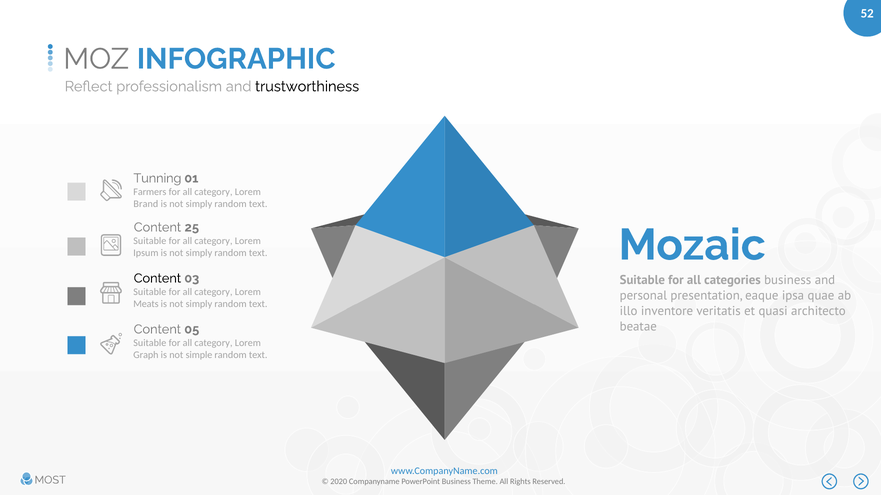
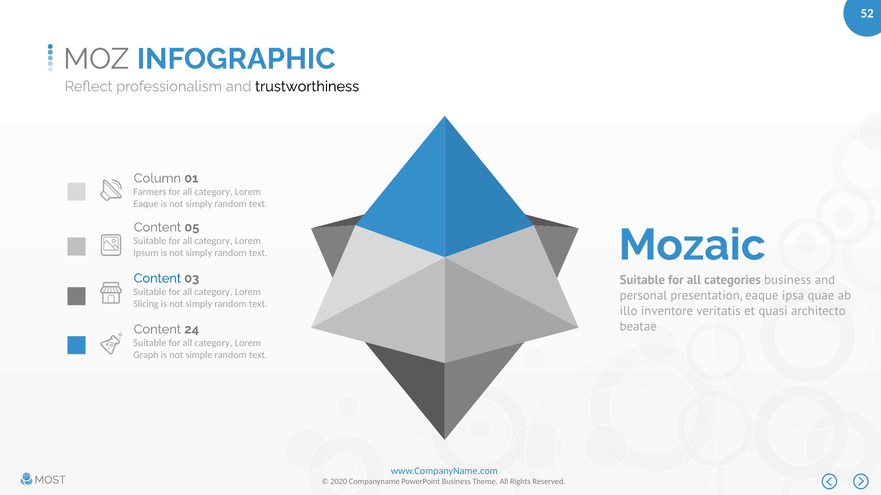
Tunning: Tunning -> Column (157, 178)
Brand: Brand -> Eaque (146, 204)
25: 25 -> 05 (192, 228)
Content colour: black -> blue (157, 279)
Meats: Meats -> Slicing (146, 304)
05: 05 -> 24 (192, 330)
